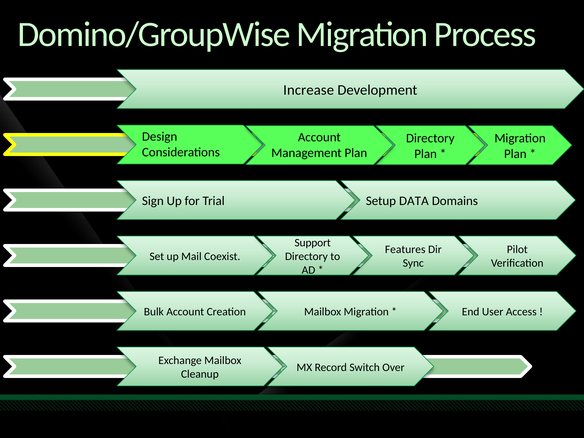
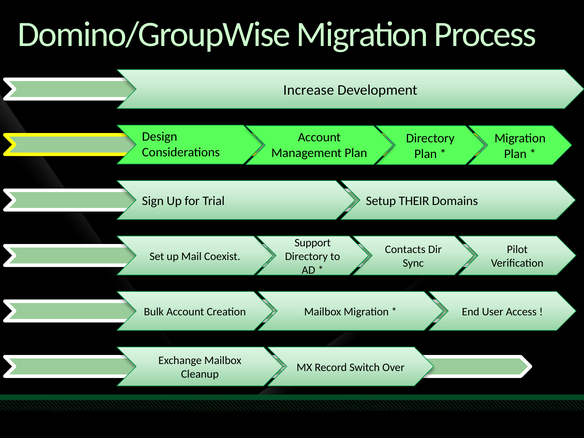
DATA: DATA -> THEIR (414, 201)
Features: Features -> Contacts (405, 249)
